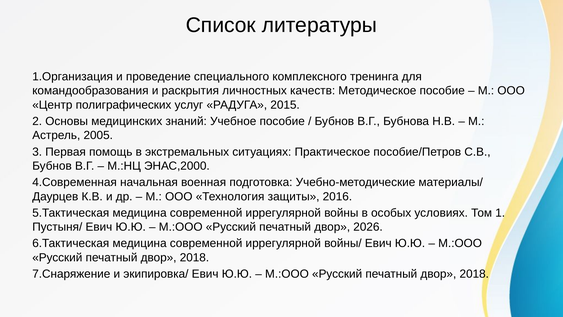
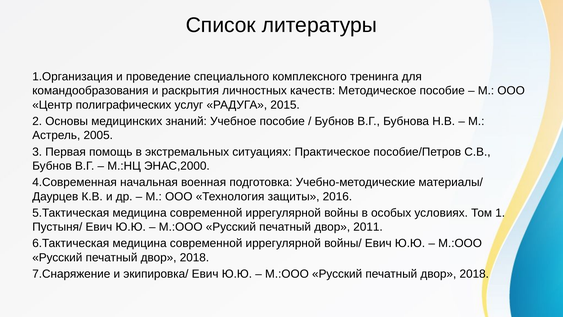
2026: 2026 -> 2011 (368, 227)
